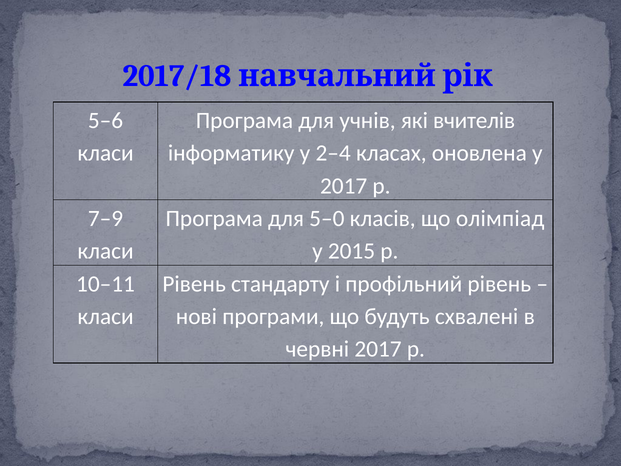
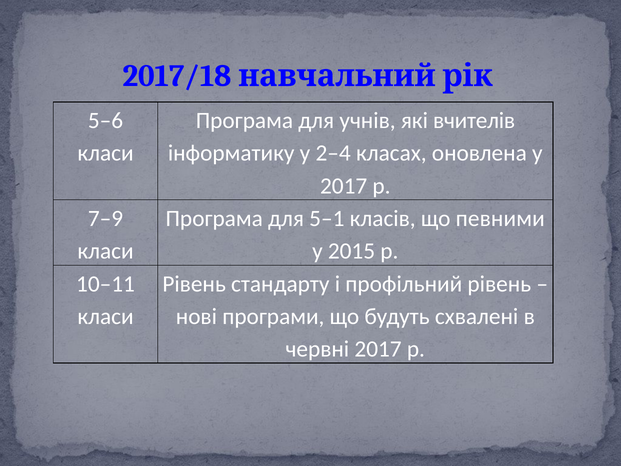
5–0: 5–0 -> 5–1 (327, 218)
олімпіад: олімпіад -> певними (500, 218)
